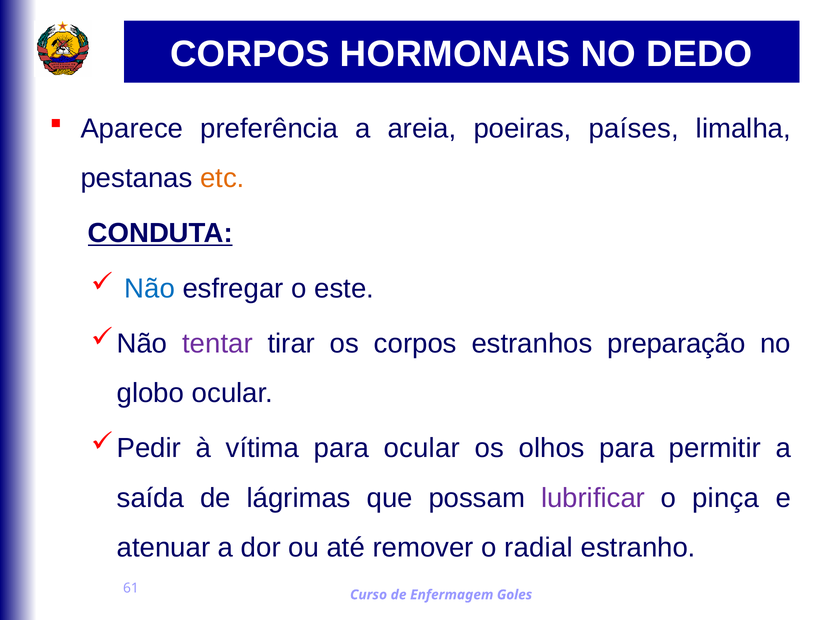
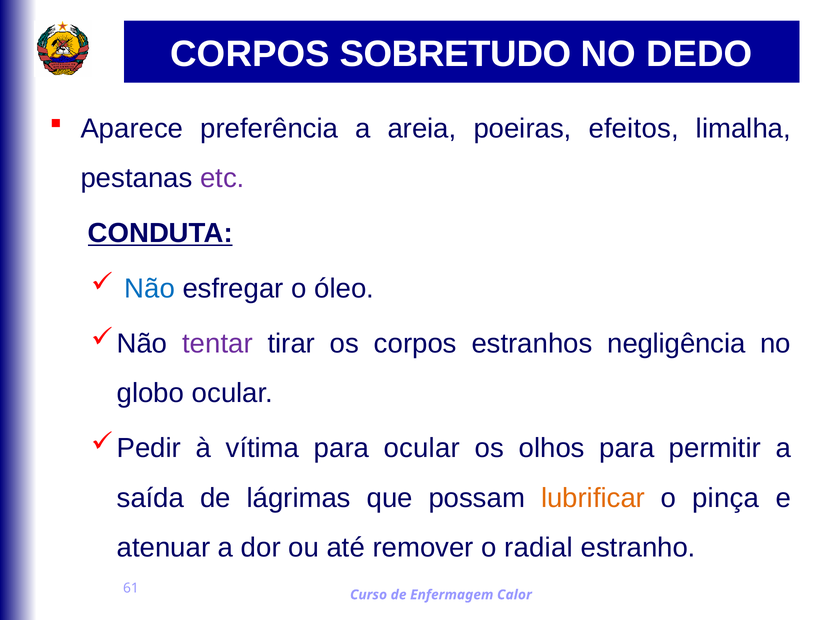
HORMONAIS: HORMONAIS -> SOBRETUDO (455, 54)
países: países -> efeitos (634, 129)
etc colour: orange -> purple (222, 178)
este: este -> óleo (344, 289)
preparação: preparação -> negligência (676, 344)
lubrificar colour: purple -> orange (593, 498)
Goles: Goles -> Calor (514, 595)
